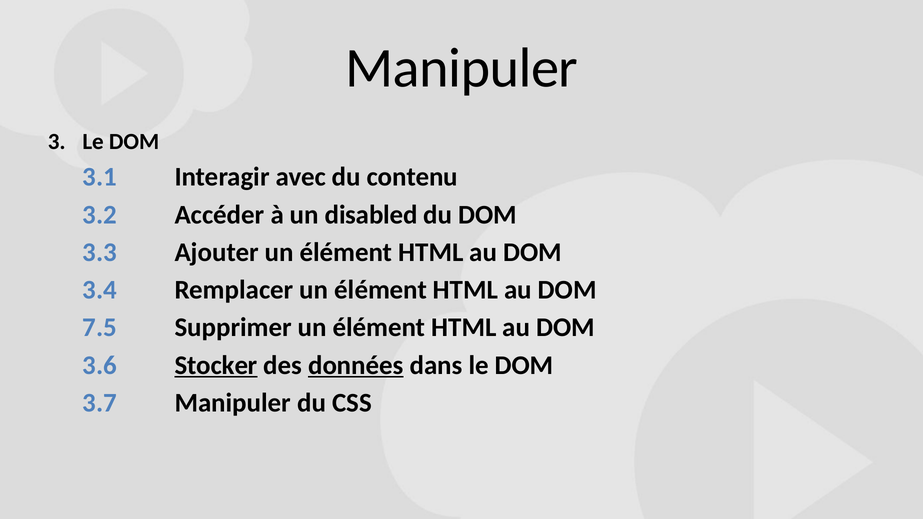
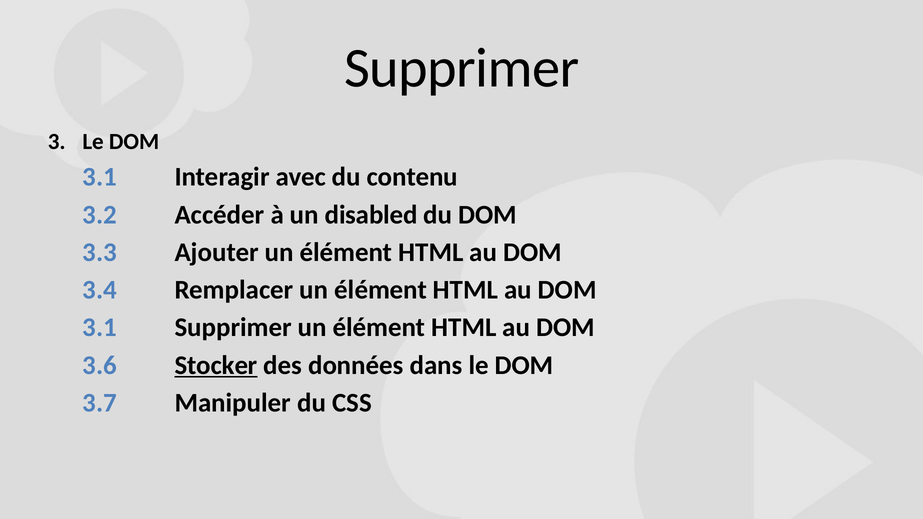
Manipuler: Manipuler -> Supprimer (462, 68)
7.5: 7.5 -> 3.1 (100, 328)
données underline: present -> none (356, 365)
